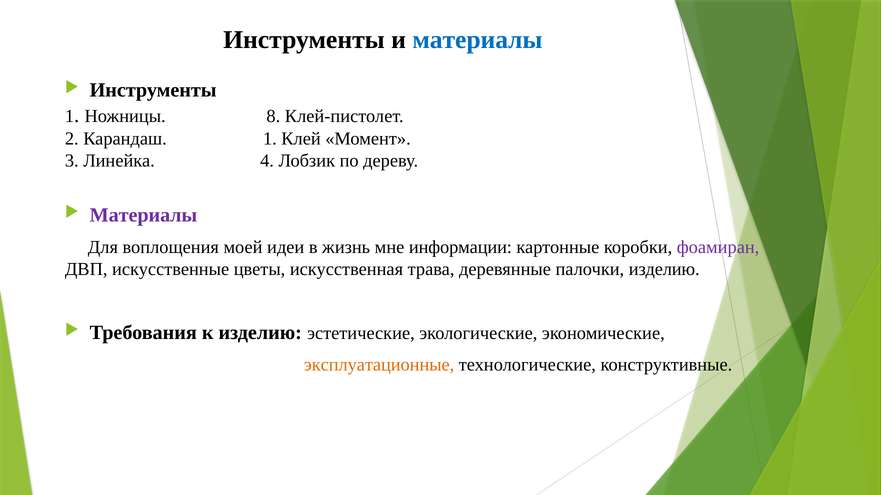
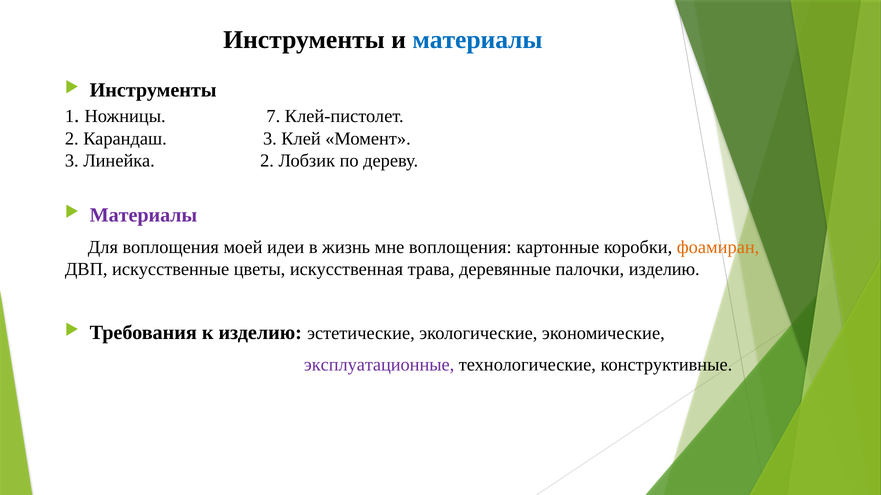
8: 8 -> 7 (273, 116)
Карандаш 1: 1 -> 3 (270, 139)
Линейка 4: 4 -> 2 (267, 161)
мне информации: информации -> воплощения (460, 247)
фоамиран colour: purple -> orange (718, 247)
эксплуатационные colour: orange -> purple (379, 365)
